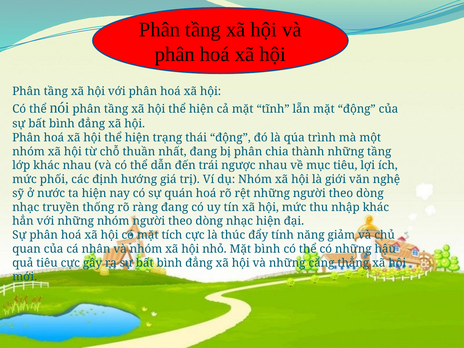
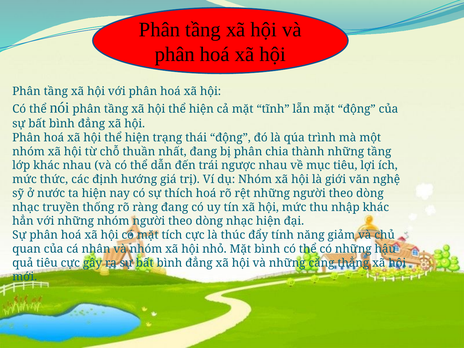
phối: phối -> thức (54, 179)
quán: quán -> thích (179, 193)
